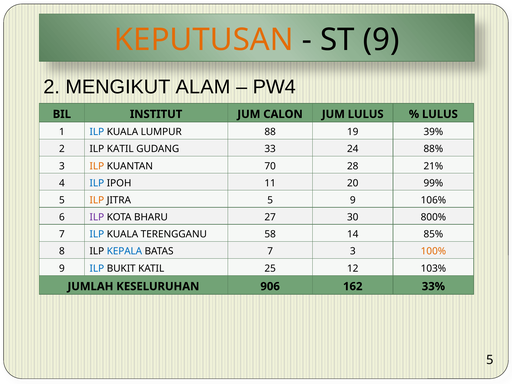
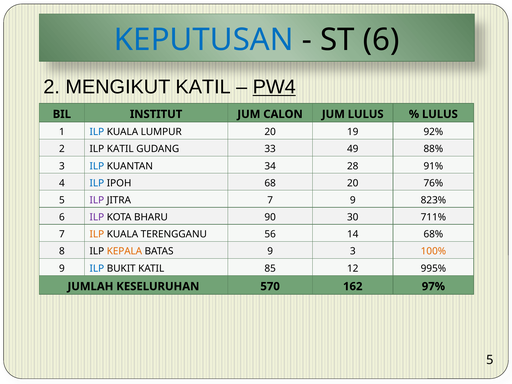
KEPUTUSAN colour: orange -> blue (204, 40)
ST 9: 9 -> 6 (381, 40)
MENGIKUT ALAM: ALAM -> KATIL (203, 87)
PW4 underline: none -> present (274, 87)
LUMPUR 88: 88 -> 20 (270, 132)
39%: 39% -> 92% (433, 132)
24: 24 -> 49 (353, 149)
ILP colour: orange -> blue (97, 166)
70: 70 -> 34 (270, 166)
21%: 21% -> 91% (433, 166)
11: 11 -> 68 (270, 183)
99%: 99% -> 76% (433, 183)
ILP colour: orange -> purple (97, 200)
JITRA 5: 5 -> 7 (270, 200)
106%: 106% -> 823% (433, 200)
27: 27 -> 90 (270, 217)
800%: 800% -> 711% (433, 217)
ILP colour: blue -> orange (97, 234)
58: 58 -> 56 (270, 234)
85%: 85% -> 68% (433, 234)
KEPALA colour: blue -> orange (124, 251)
BATAS 7: 7 -> 9 (270, 251)
25: 25 -> 85 (270, 268)
103%: 103% -> 995% (433, 268)
906: 906 -> 570 (270, 286)
33%: 33% -> 97% (433, 286)
